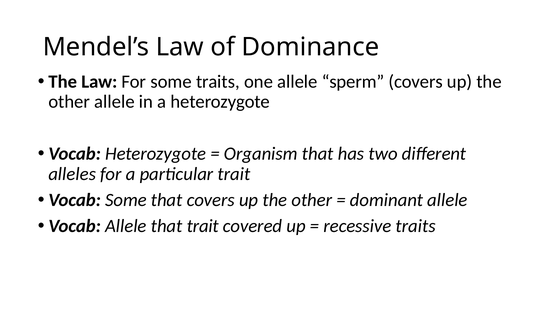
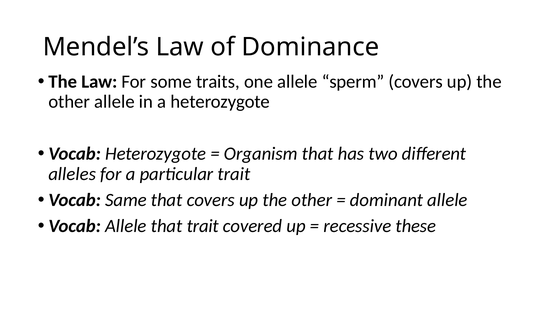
Vocab Some: Some -> Same (126, 200)
recessive traits: traits -> these (416, 226)
